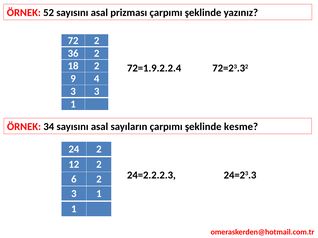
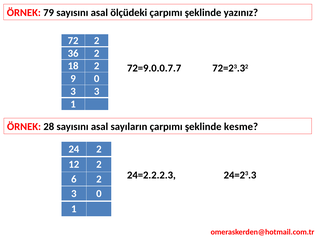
52: 52 -> 79 (49, 13)
prizması: prizması -> ölçüdeki (129, 13)
72=1.9.2.2.4: 72=1.9.2.2.4 -> 72=9.0.0.7.7 (154, 68)
9 4: 4 -> 0 (97, 79)
34: 34 -> 28 (49, 127)
1: 1 -> 0 (99, 194)
